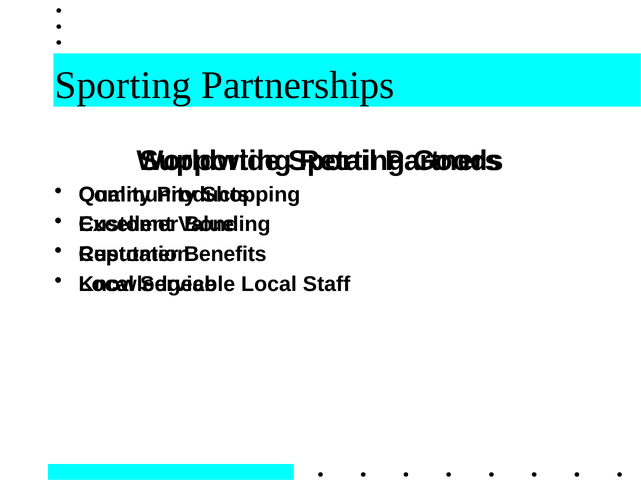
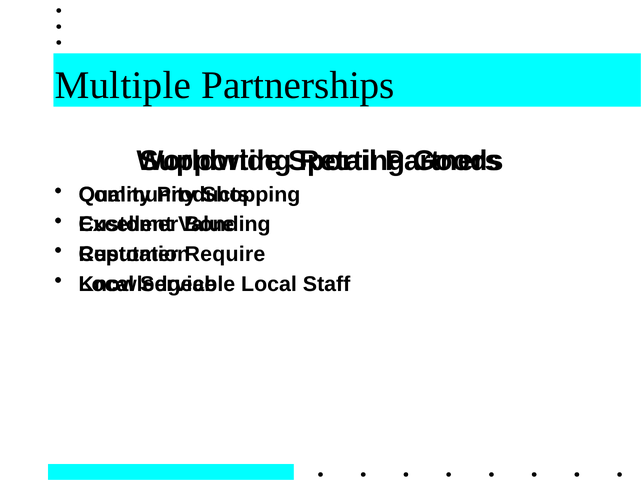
Sporting: Sporting -> Multiple (123, 86)
Benefits: Benefits -> Require (225, 255)
